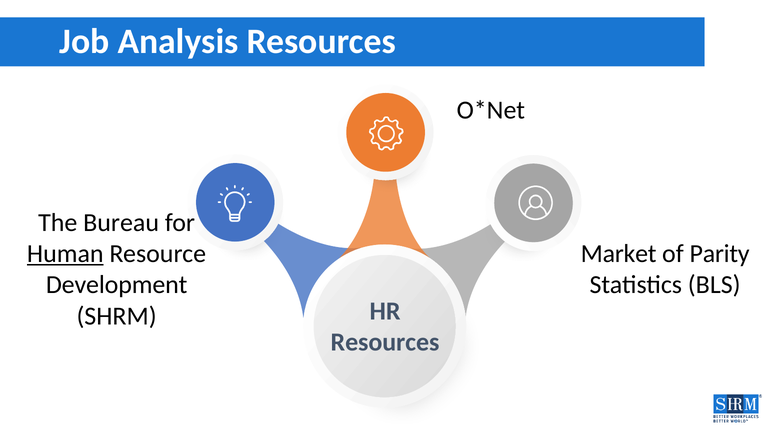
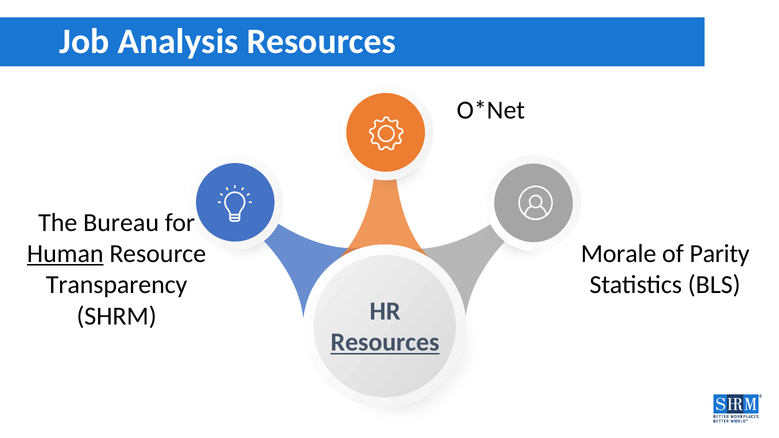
Market: Market -> Morale (619, 254)
Development: Development -> Transparency (117, 285)
Resources underline: none -> present (385, 343)
